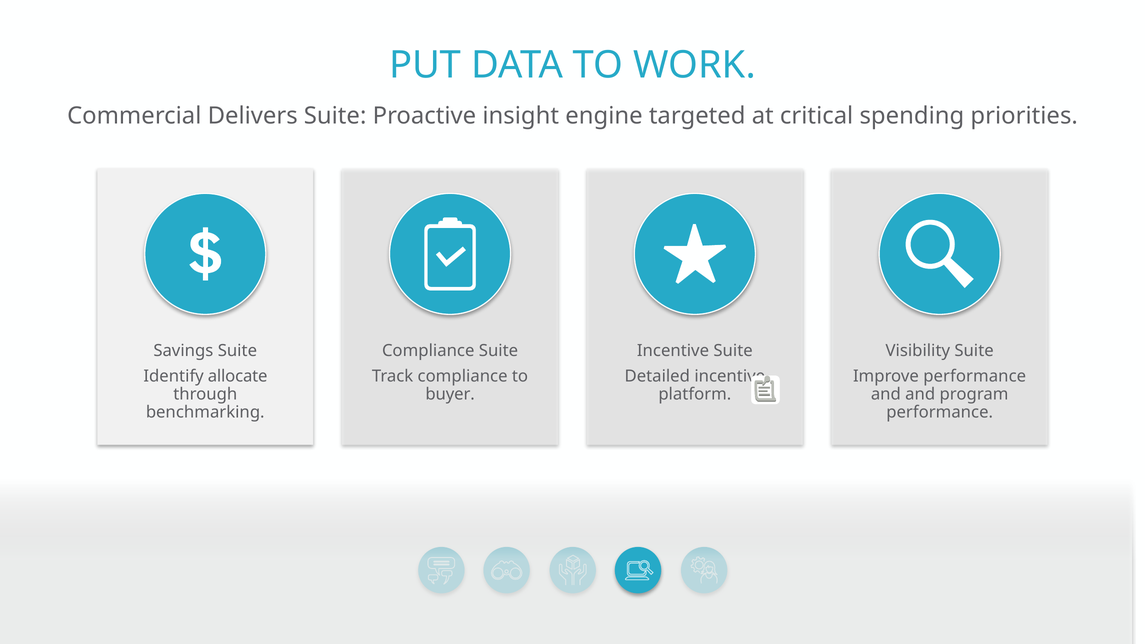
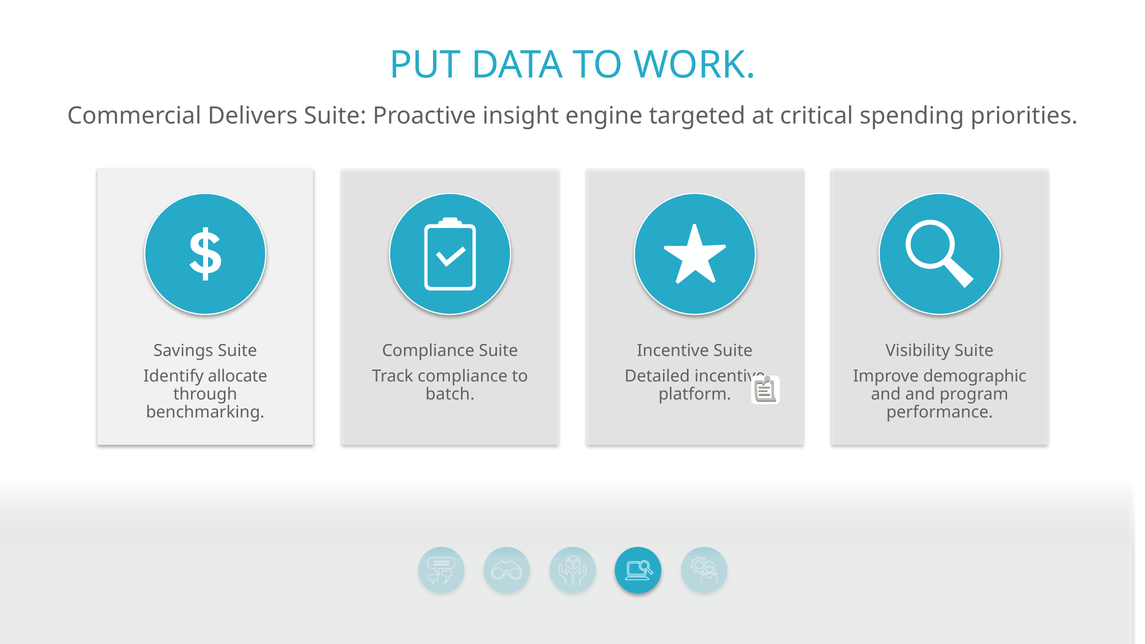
Improve performance: performance -> demographic (975, 376)
buyer: buyer -> batch (450, 394)
